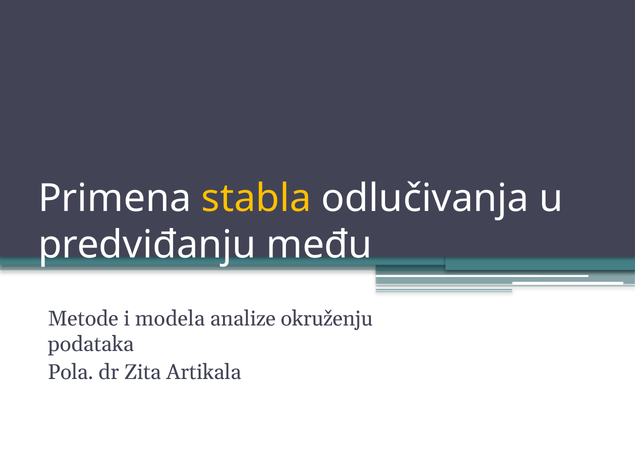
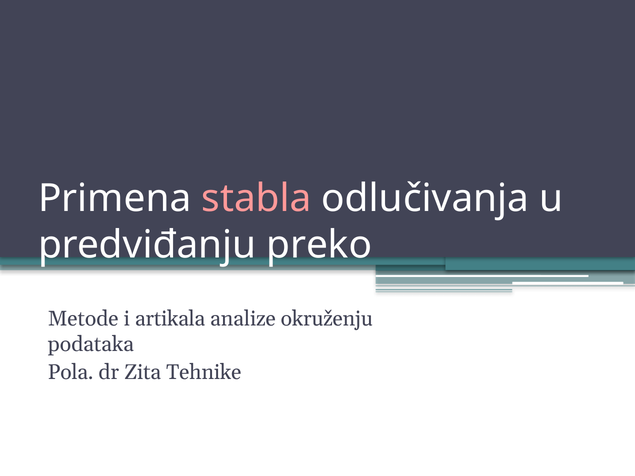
stabla colour: yellow -> pink (256, 199)
među: među -> preko (319, 245)
modela: modela -> artikala (170, 319)
Artikala: Artikala -> Tehnike (204, 372)
